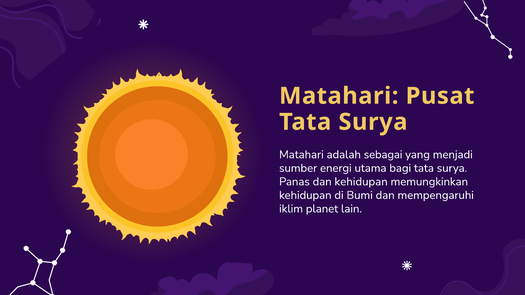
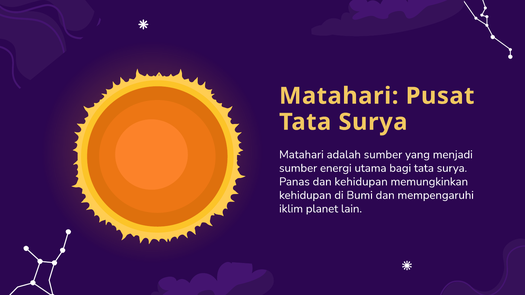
adalah sebagai: sebagai -> sumber (383, 155)
